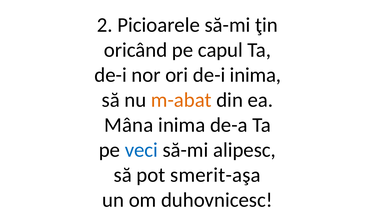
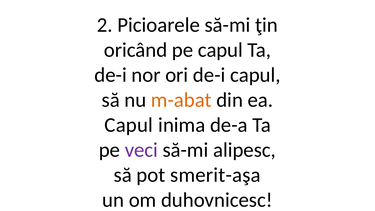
de-i inima: inima -> capul (255, 75)
Mâna: Mâna -> Capul (129, 125)
veci colour: blue -> purple (141, 150)
